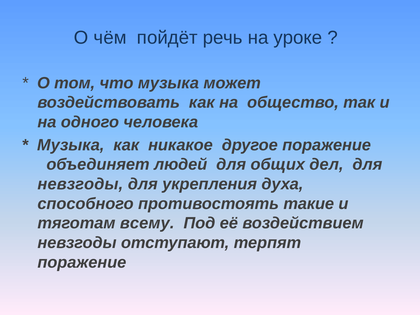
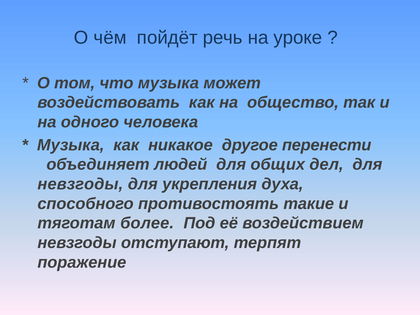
другое поражение: поражение -> перенести (327, 145)
всему: всему -> более (147, 223)
